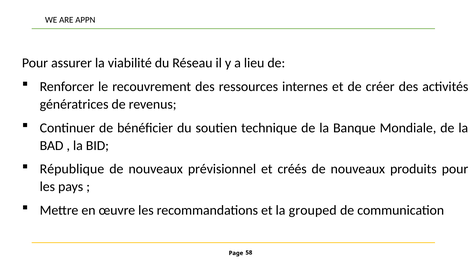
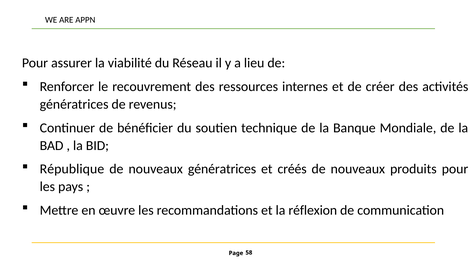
nouveaux prévisionnel: prévisionnel -> génératrices (222, 169)
grouped: grouped -> réflexion (313, 211)
